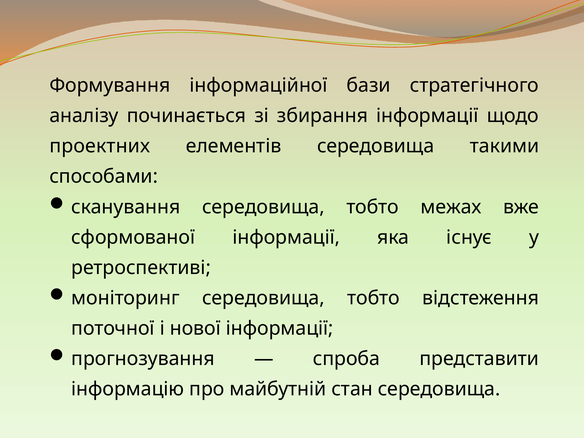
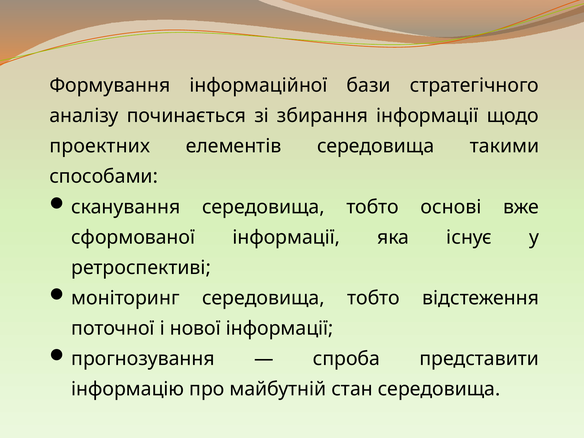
межах: межах -> основі (451, 207)
